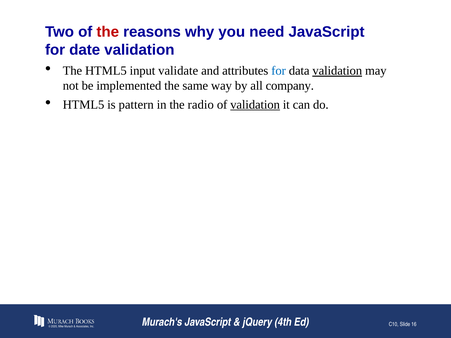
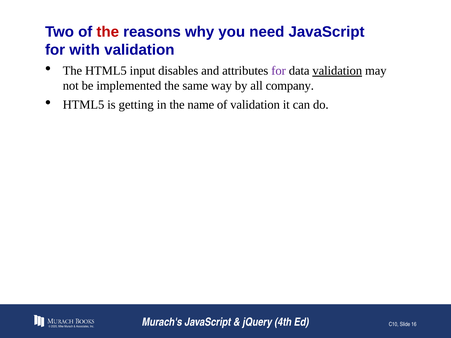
date: date -> with (85, 50)
validate: validate -> disables (178, 71)
for colour: blue -> purple (279, 71)
pattern: pattern -> getting (136, 105)
radio: radio -> name (201, 105)
validation underline: present -> none (255, 105)
